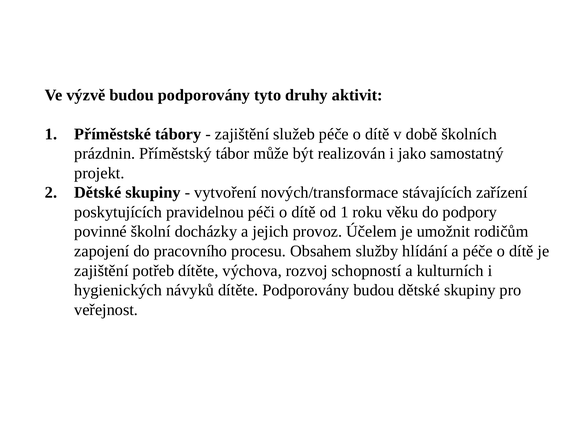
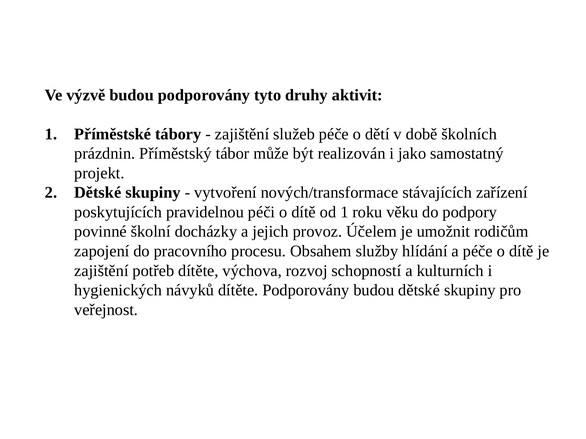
služeb péče o dítě: dítě -> dětí (377, 134)
